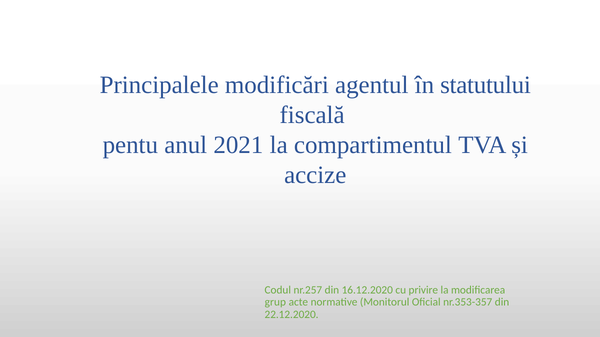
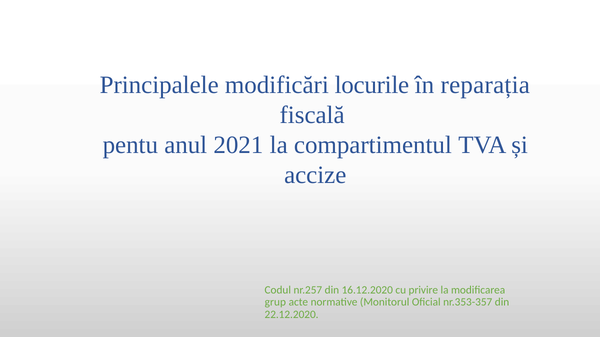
agentul: agentul -> locurile (372, 85)
statutului: statutului -> reparația (485, 85)
